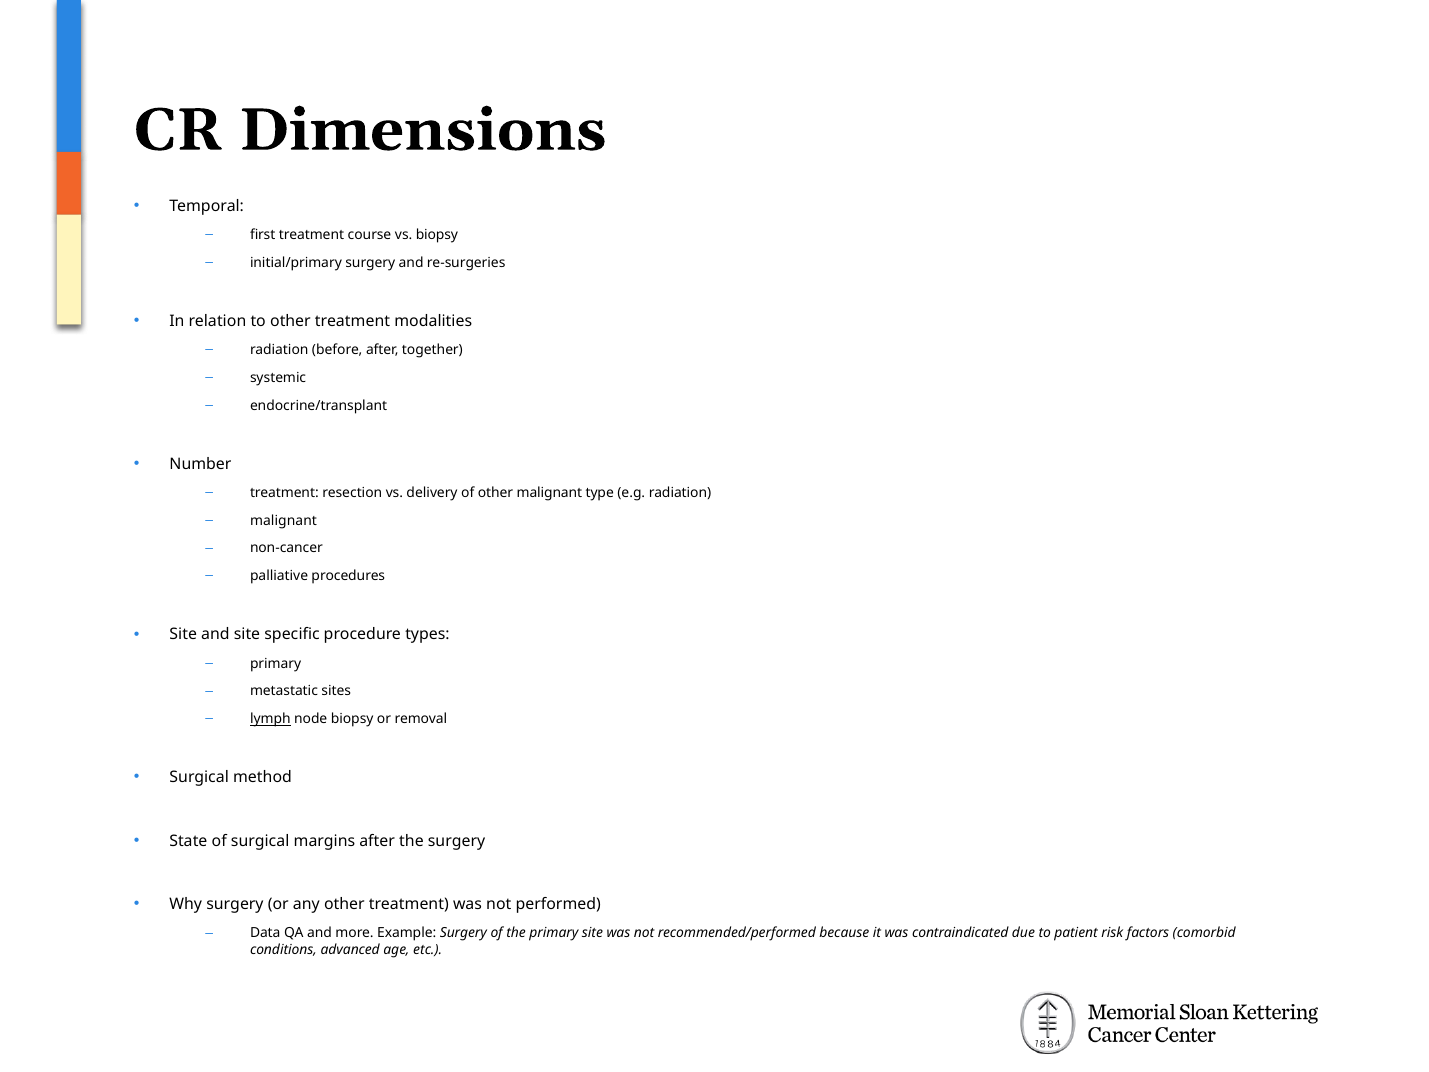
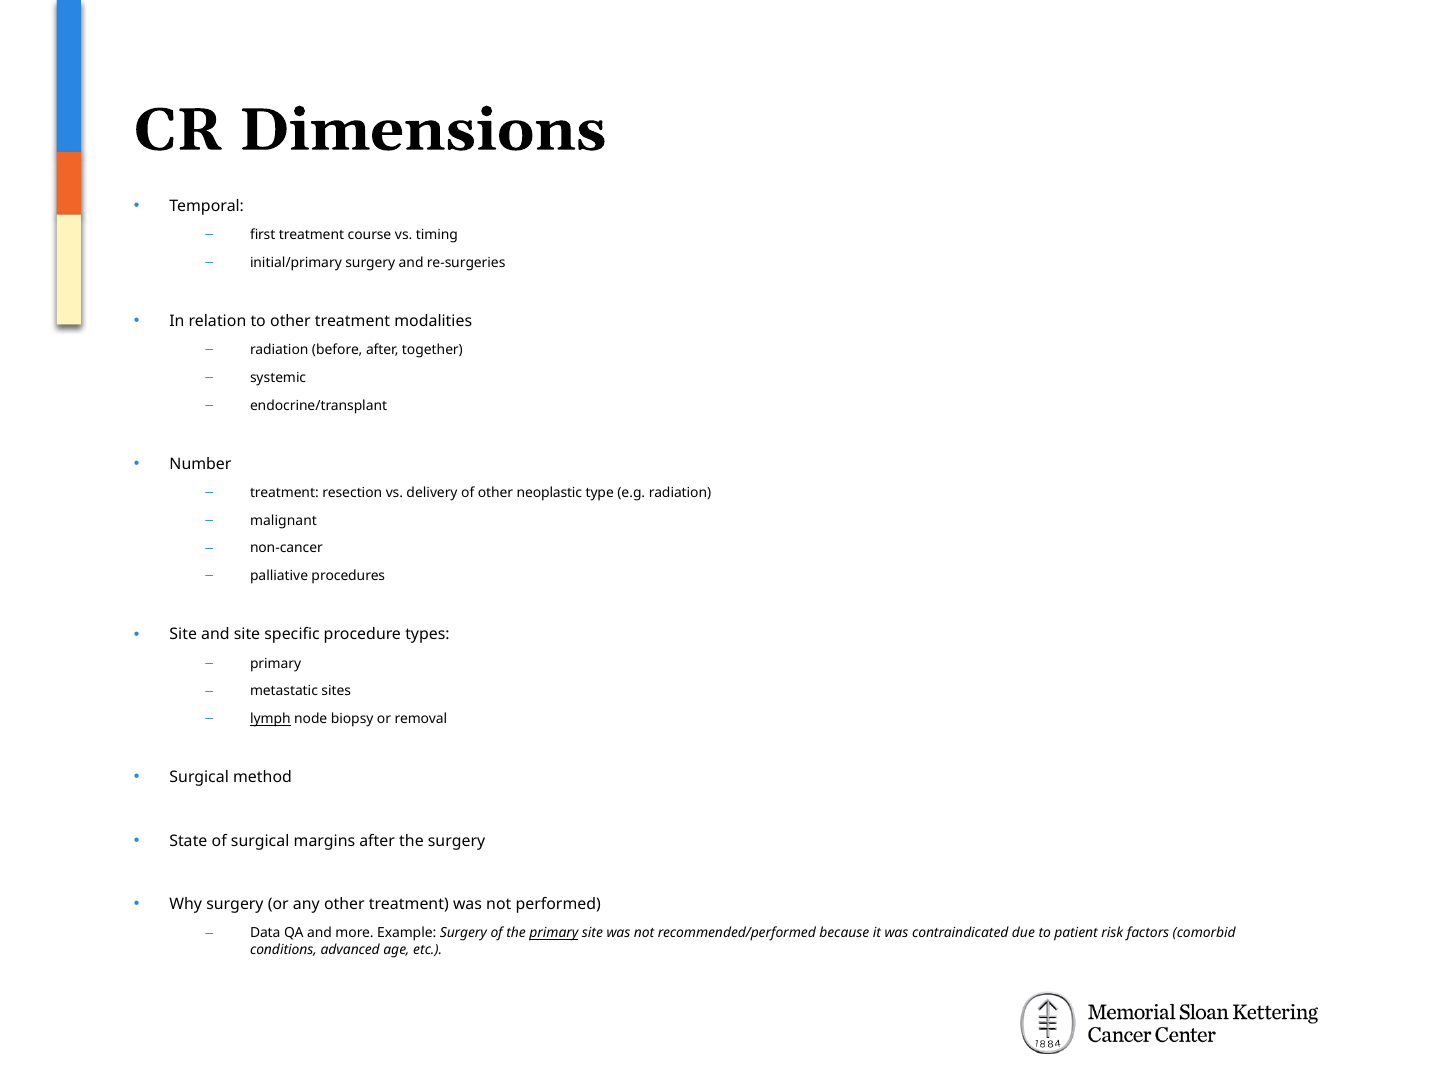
vs biopsy: biopsy -> timing (437, 235)
other malignant: malignant -> neoplastic (549, 493)
primary underline: none -> present (554, 933)
